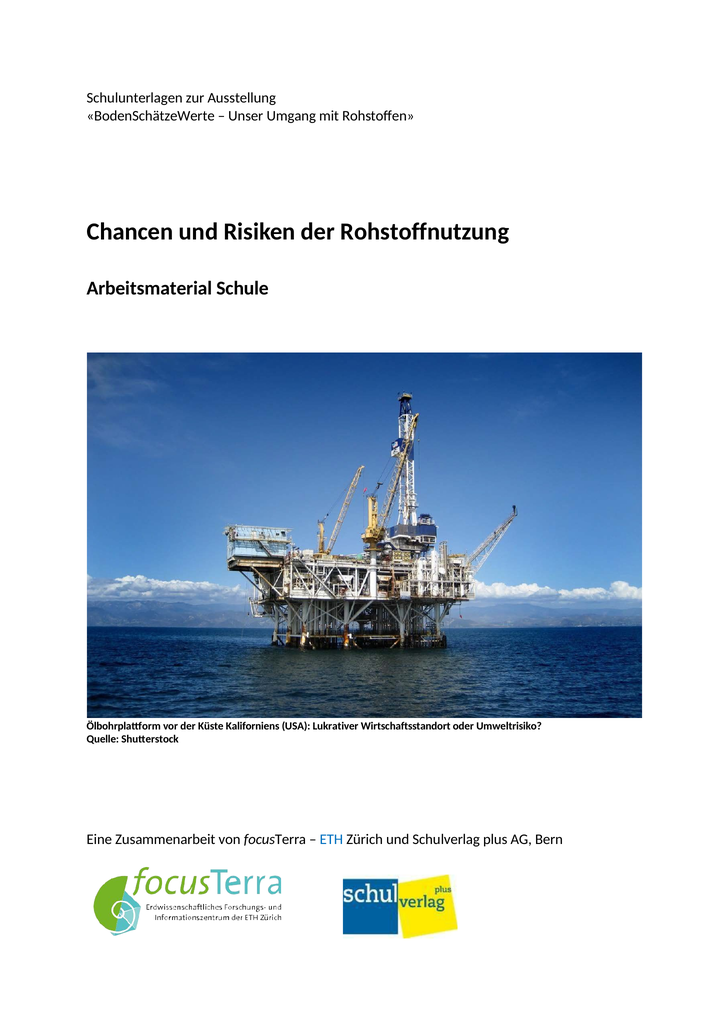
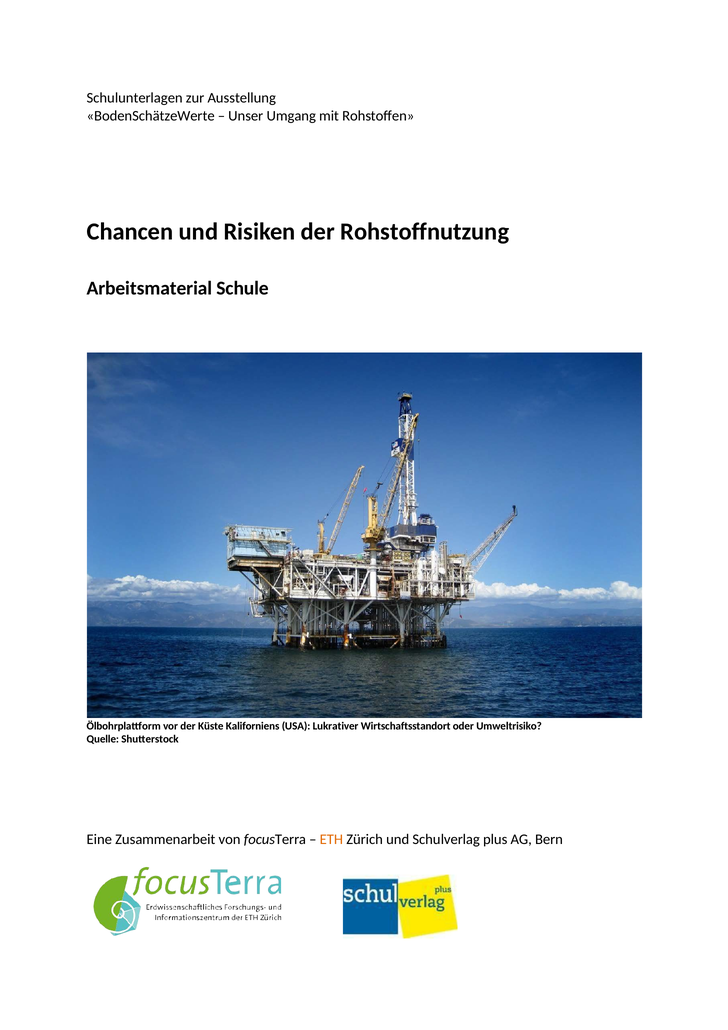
ETH colour: blue -> orange (331, 840)
